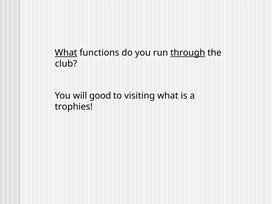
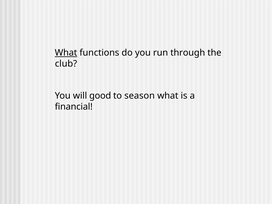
through underline: present -> none (188, 53)
visiting: visiting -> season (140, 96)
trophies: trophies -> financial (74, 107)
